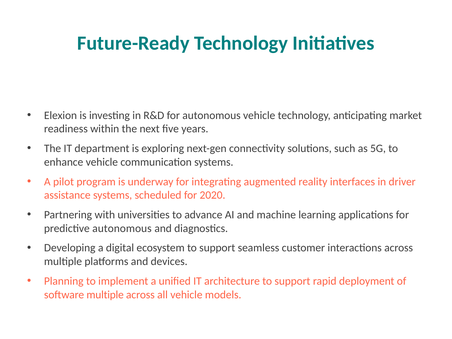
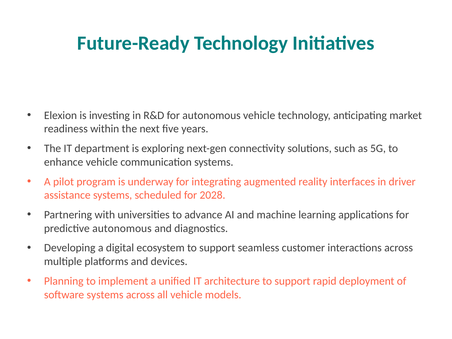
2020: 2020 -> 2028 (213, 195)
software multiple: multiple -> systems (105, 295)
